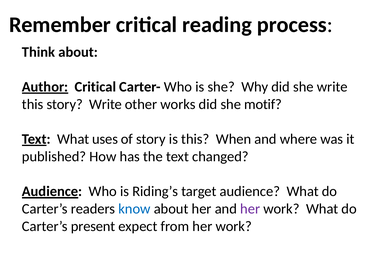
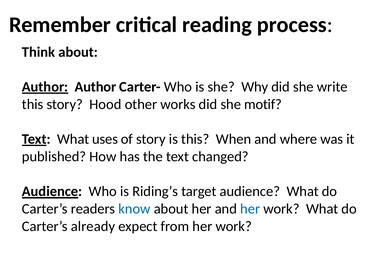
Author Critical: Critical -> Author (95, 87)
story Write: Write -> Hood (105, 104)
her colour: purple -> blue (250, 209)
present: present -> already (93, 226)
